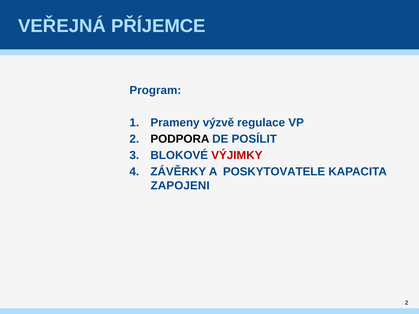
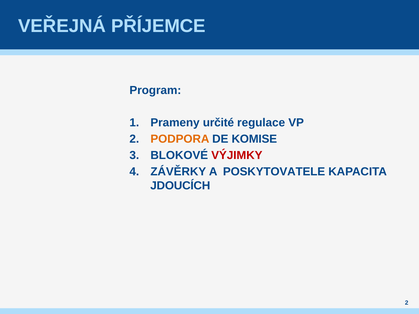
výzvě: výzvě -> určité (218, 123)
PODPORA colour: black -> orange (180, 139)
POSÍLIT: POSÍLIT -> KOMISE (254, 139)
ZAPOJENI: ZAPOJENI -> JDOUCÍCH (180, 186)
